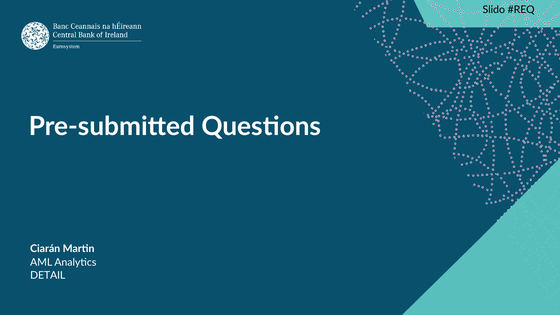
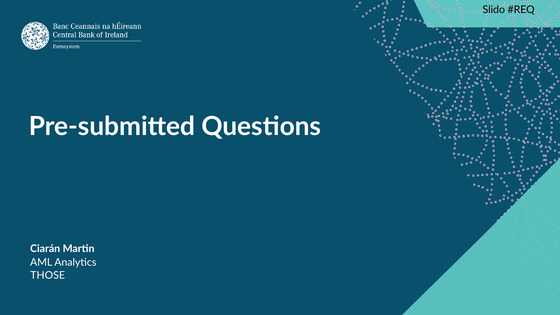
DETAIL: DETAIL -> THOSE (48, 275)
